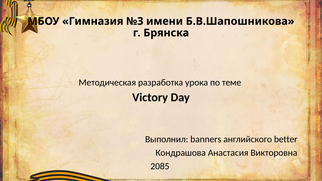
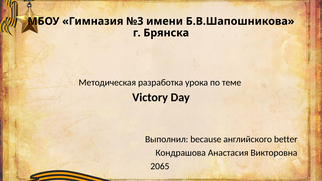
banners: banners -> because (206, 139)
2085: 2085 -> 2065 (160, 166)
